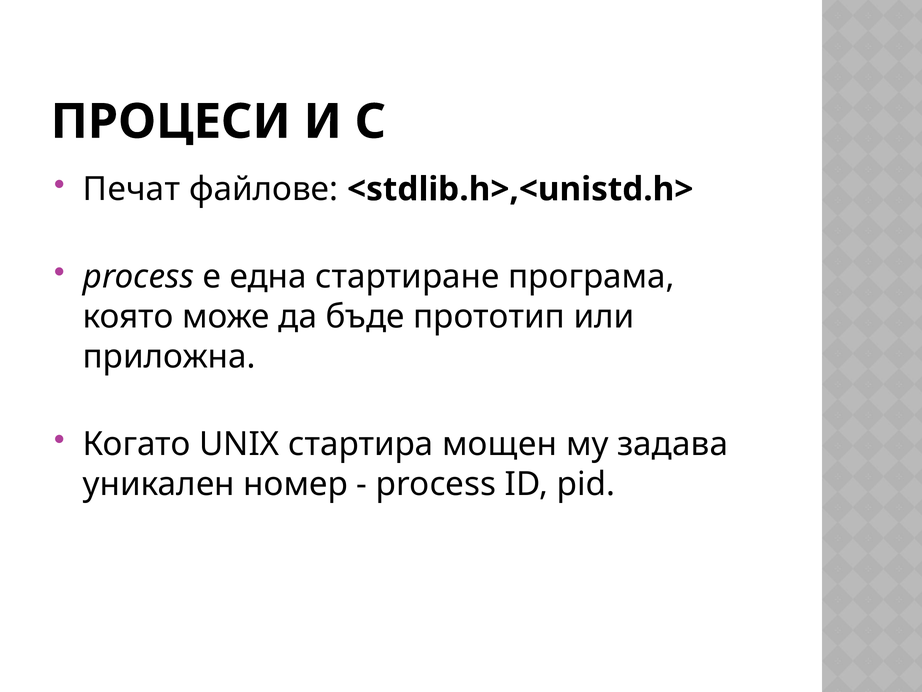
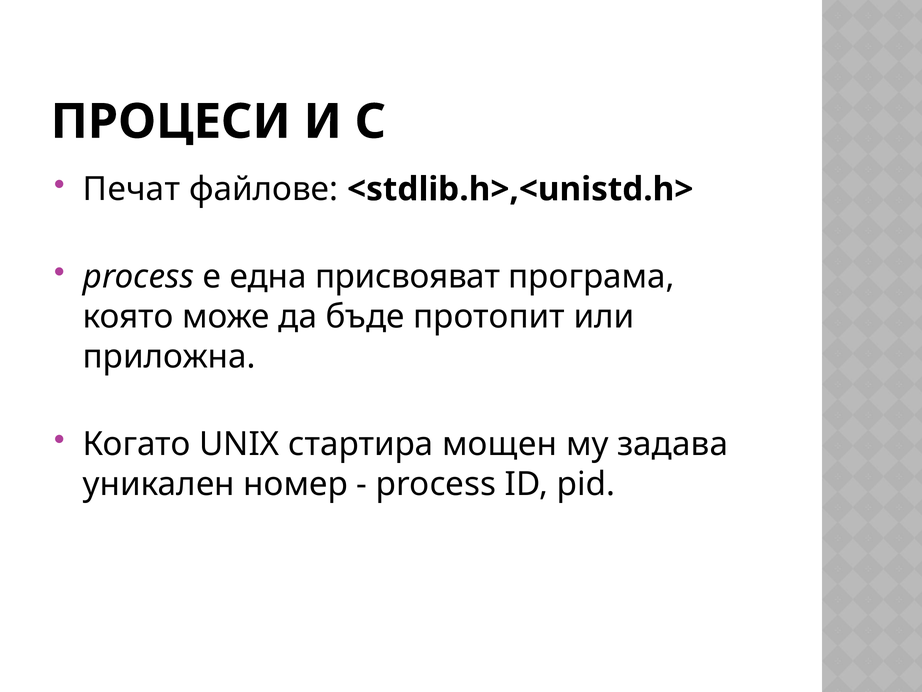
стартиране: стартиране -> присвояват (408, 277)
прототип: прототип -> протопит (489, 317)
